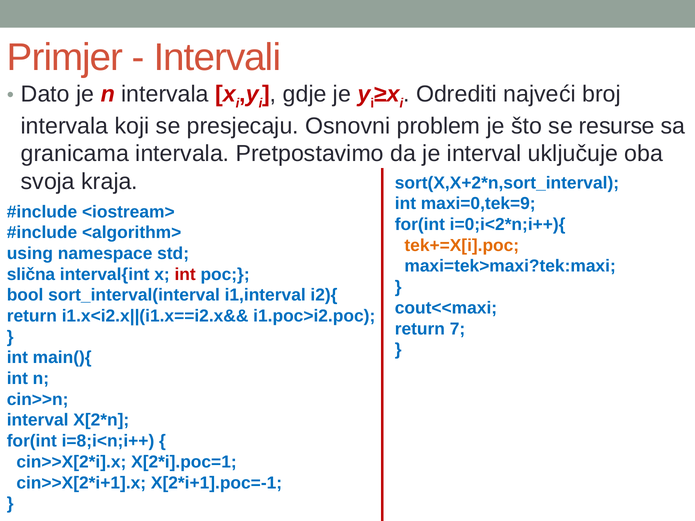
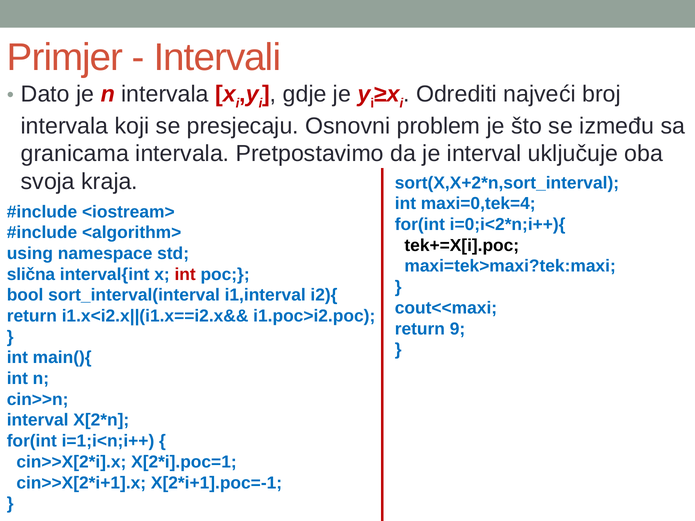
resurse: resurse -> između (617, 126)
maxi=0,tek=9: maxi=0,tek=9 -> maxi=0,tek=4 (478, 204)
tek+=X[i].poc colour: orange -> black (462, 246)
7: 7 -> 9 (458, 329)
i=8;i<n;i++: i=8;i<n;i++ -> i=1;i<n;i++ (108, 441)
